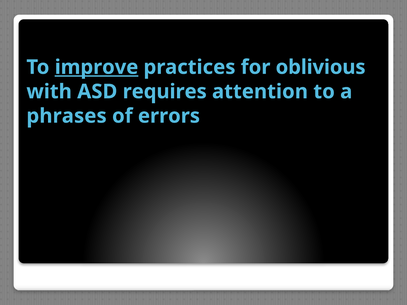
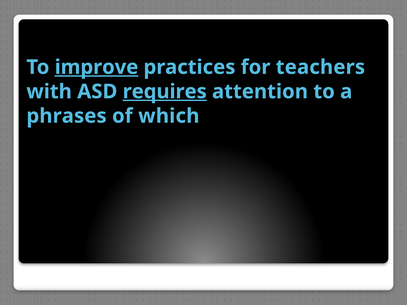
oblivious: oblivious -> teachers (320, 67)
requires underline: none -> present (165, 92)
errors: errors -> which (169, 116)
